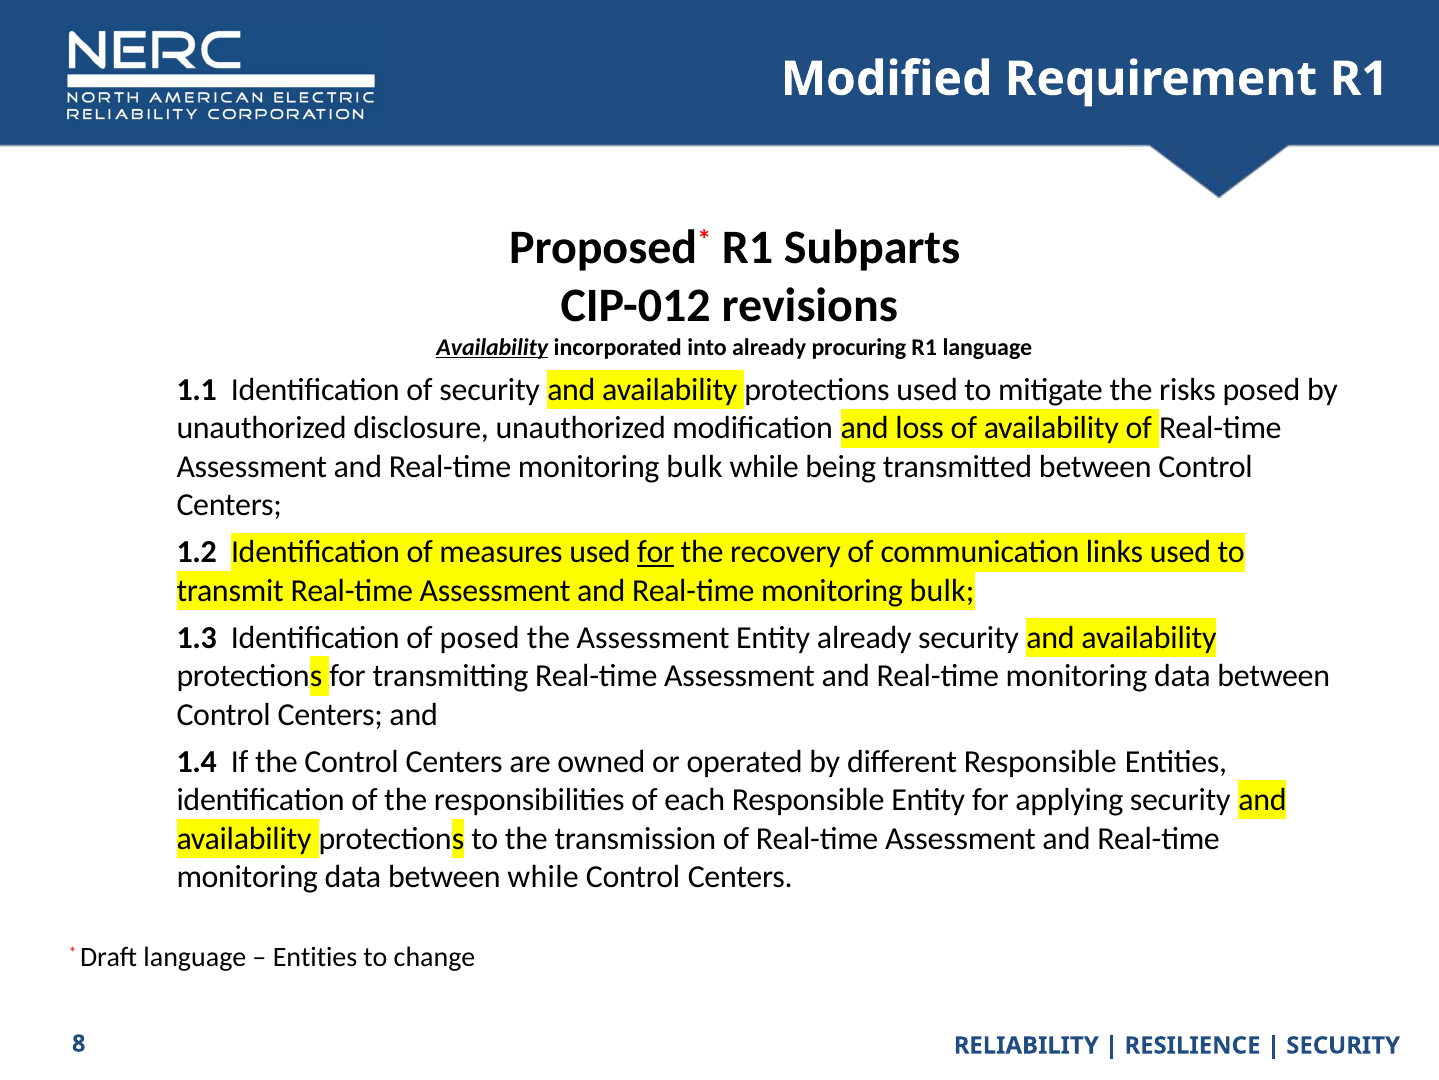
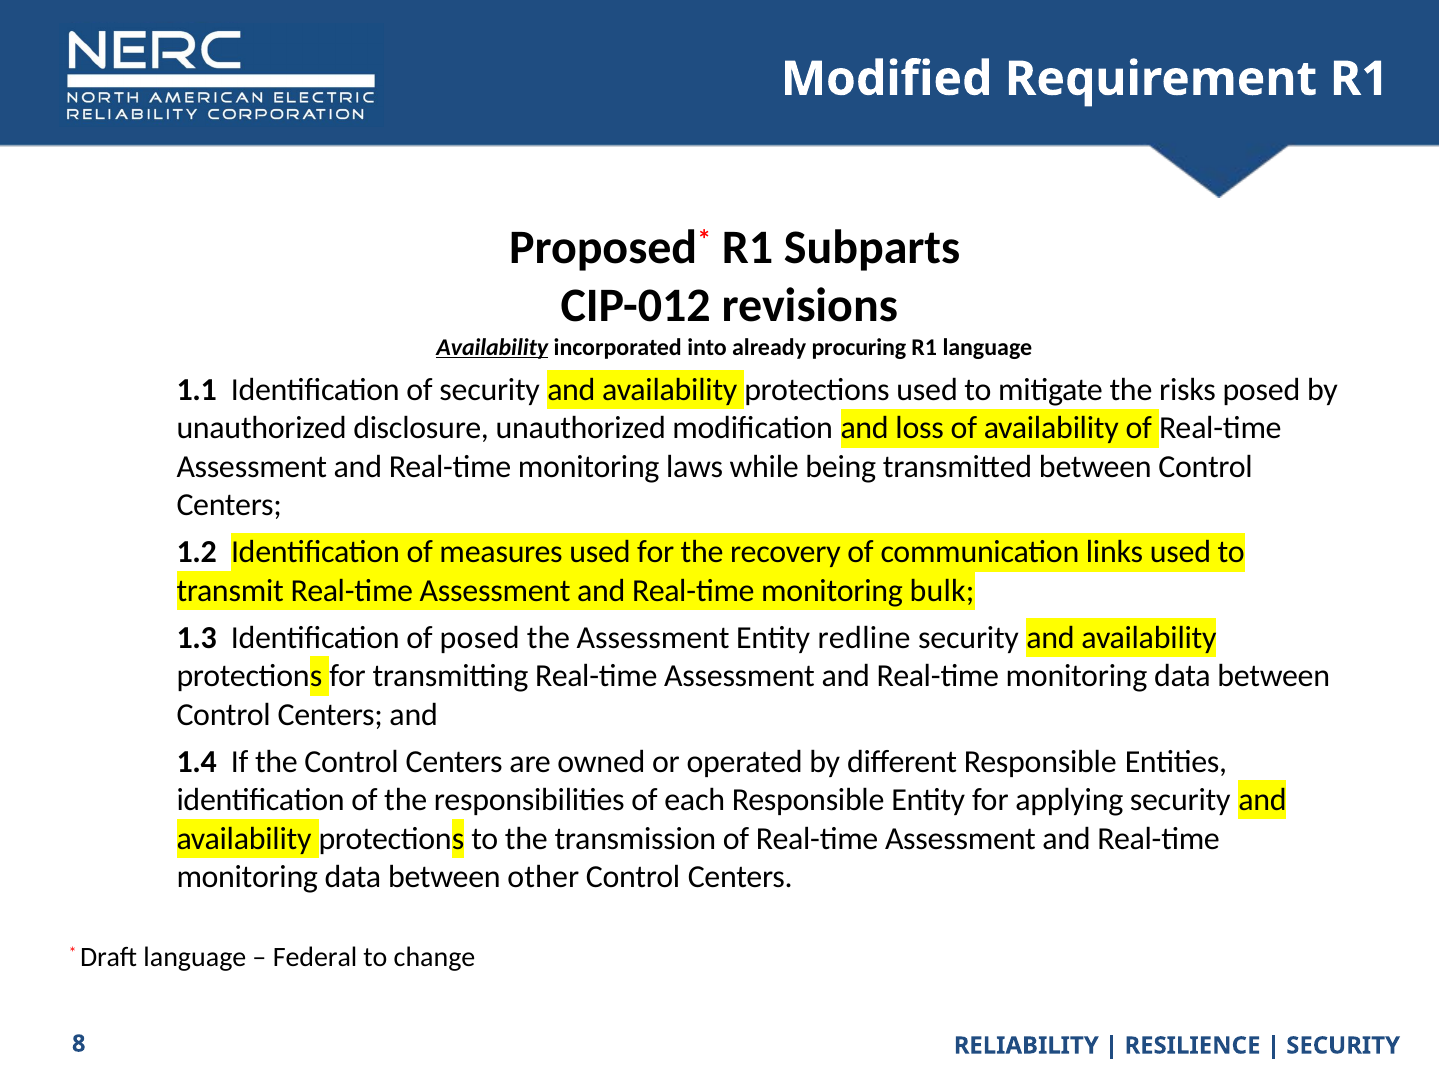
bulk: bulk -> laws (695, 466)
for underline: present -> none (656, 552)
Entity already: already -> redline (864, 637)
between while: while -> other (543, 876)
Entities: Entities -> Federal (315, 957)
